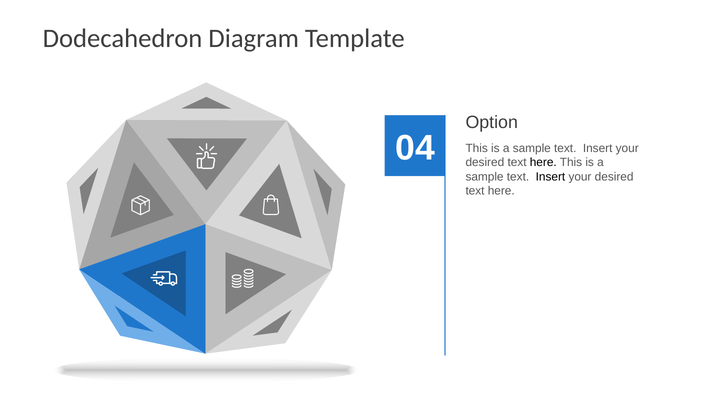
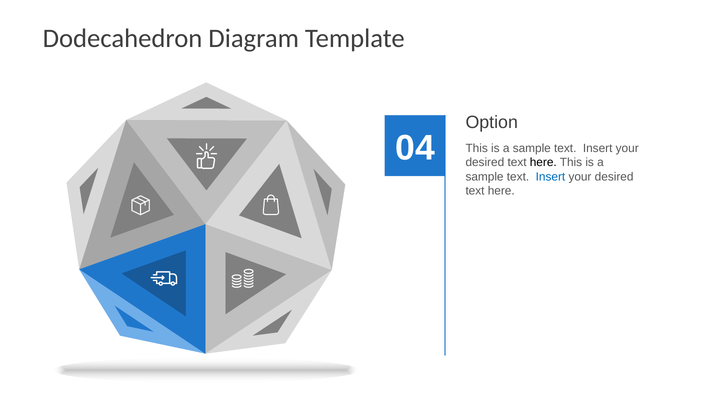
Insert colour: black -> blue (550, 177)
